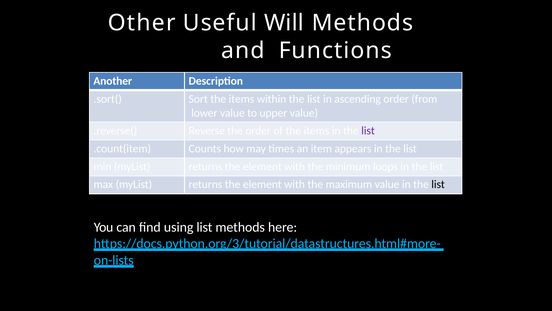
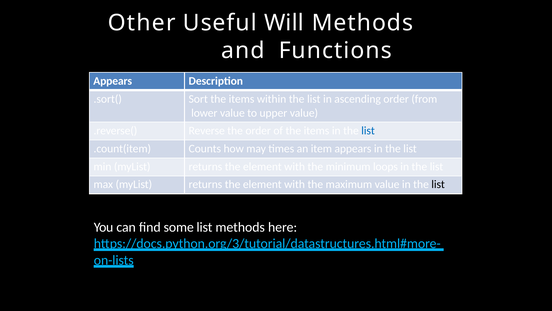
Another: Another -> Appears (113, 81)
list colour: purple -> blue (368, 130)
using: using -> some (179, 227)
